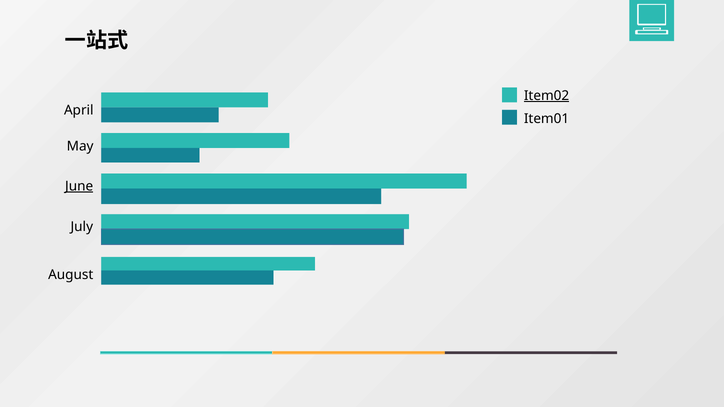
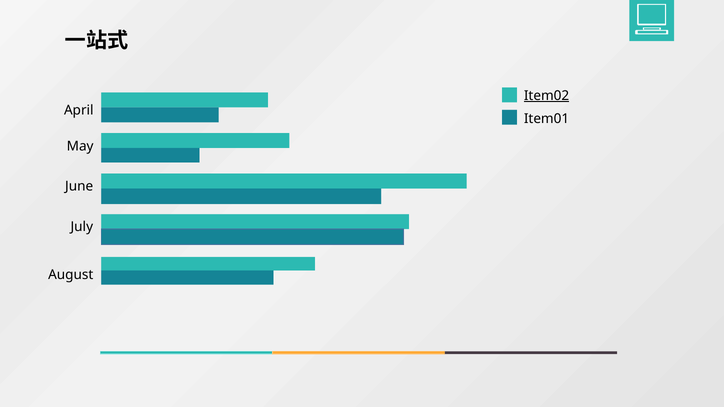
June underline: present -> none (79, 186)
